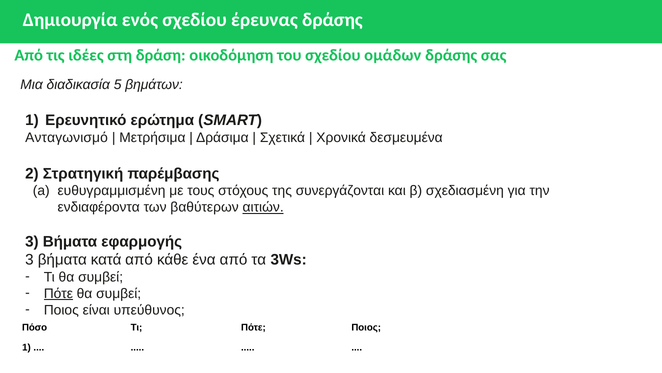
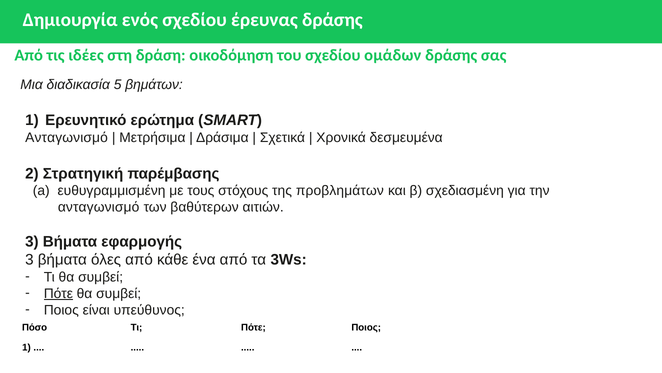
συνεργάζονται: συνεργάζονται -> προβλημάτων (340, 191)
ενδιαφέροντα: ενδιαφέροντα -> ανταγωνισμό (99, 207)
αιτιών underline: present -> none (263, 207)
κατά: κατά -> όλες (106, 259)
